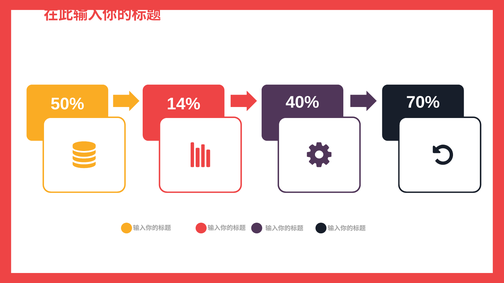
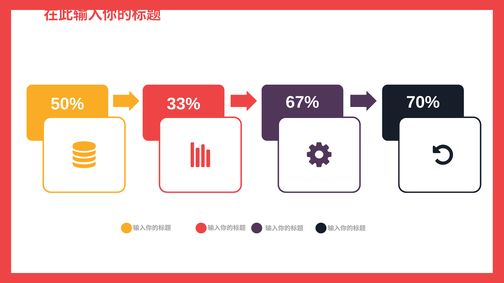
14%: 14% -> 33% (184, 104)
40%: 40% -> 67% (302, 102)
